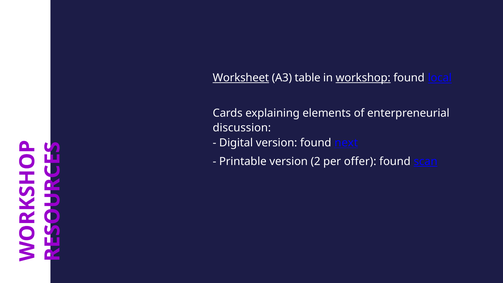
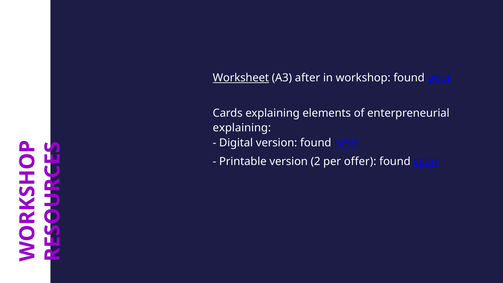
table: table -> after (308, 78)
workshop underline: present -> none (363, 78)
local: local -> your (440, 78)
discussion: discussion -> explaining (242, 128)
